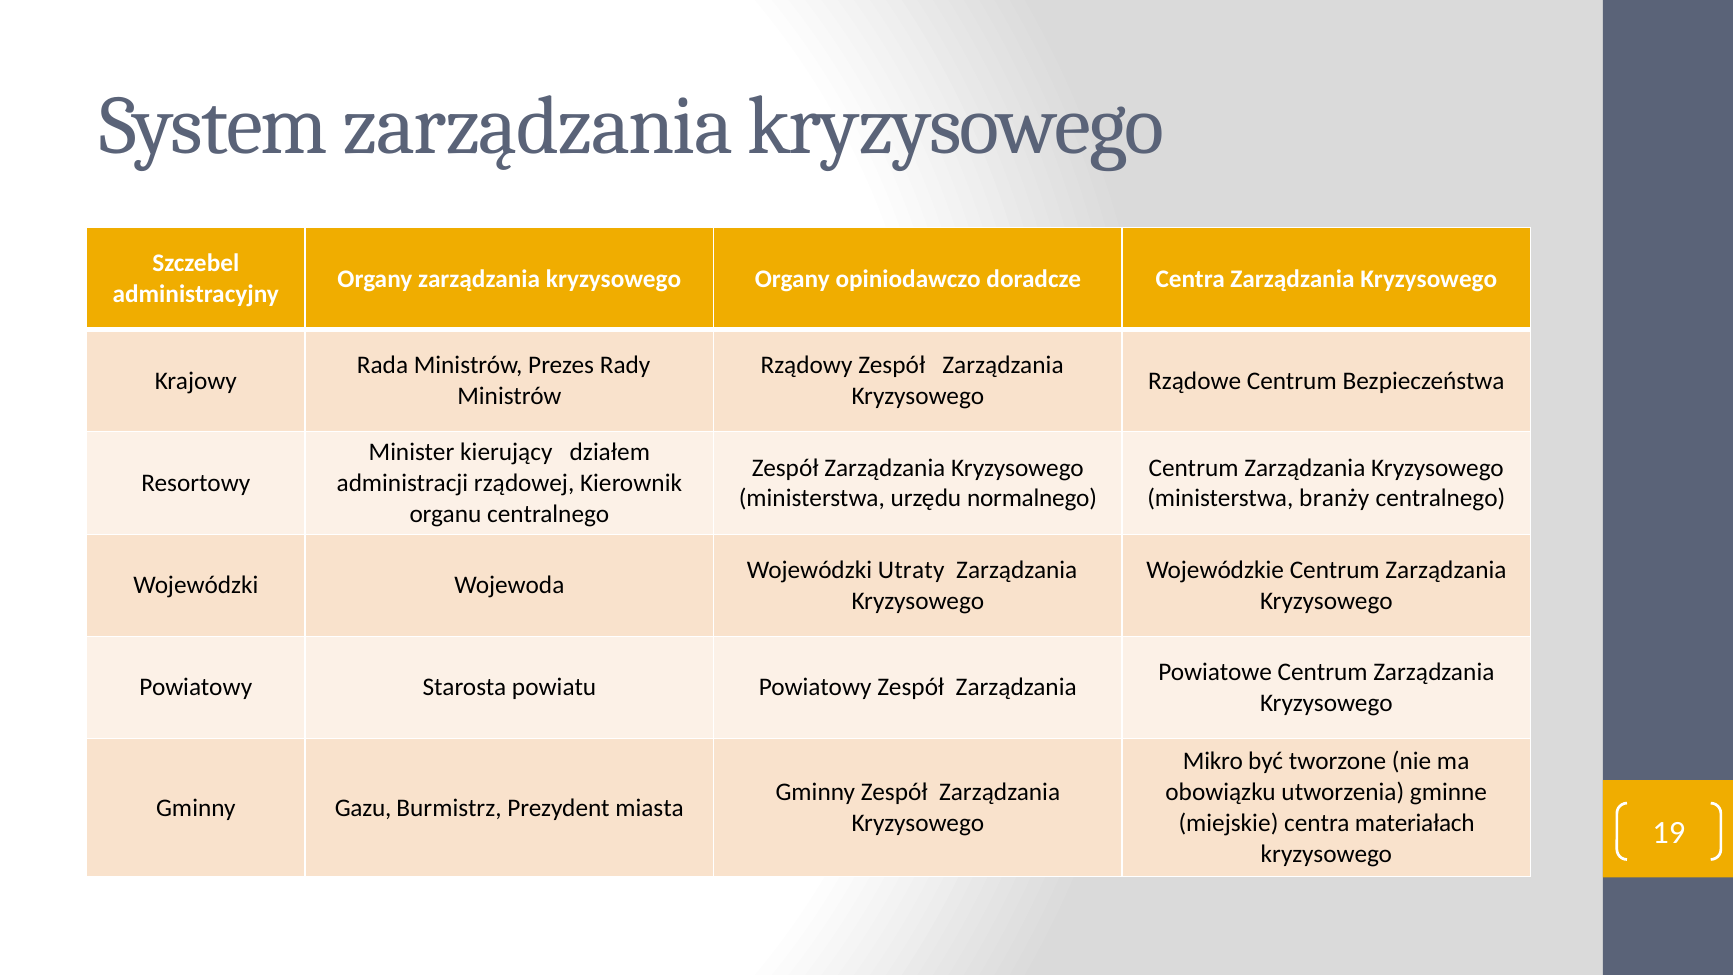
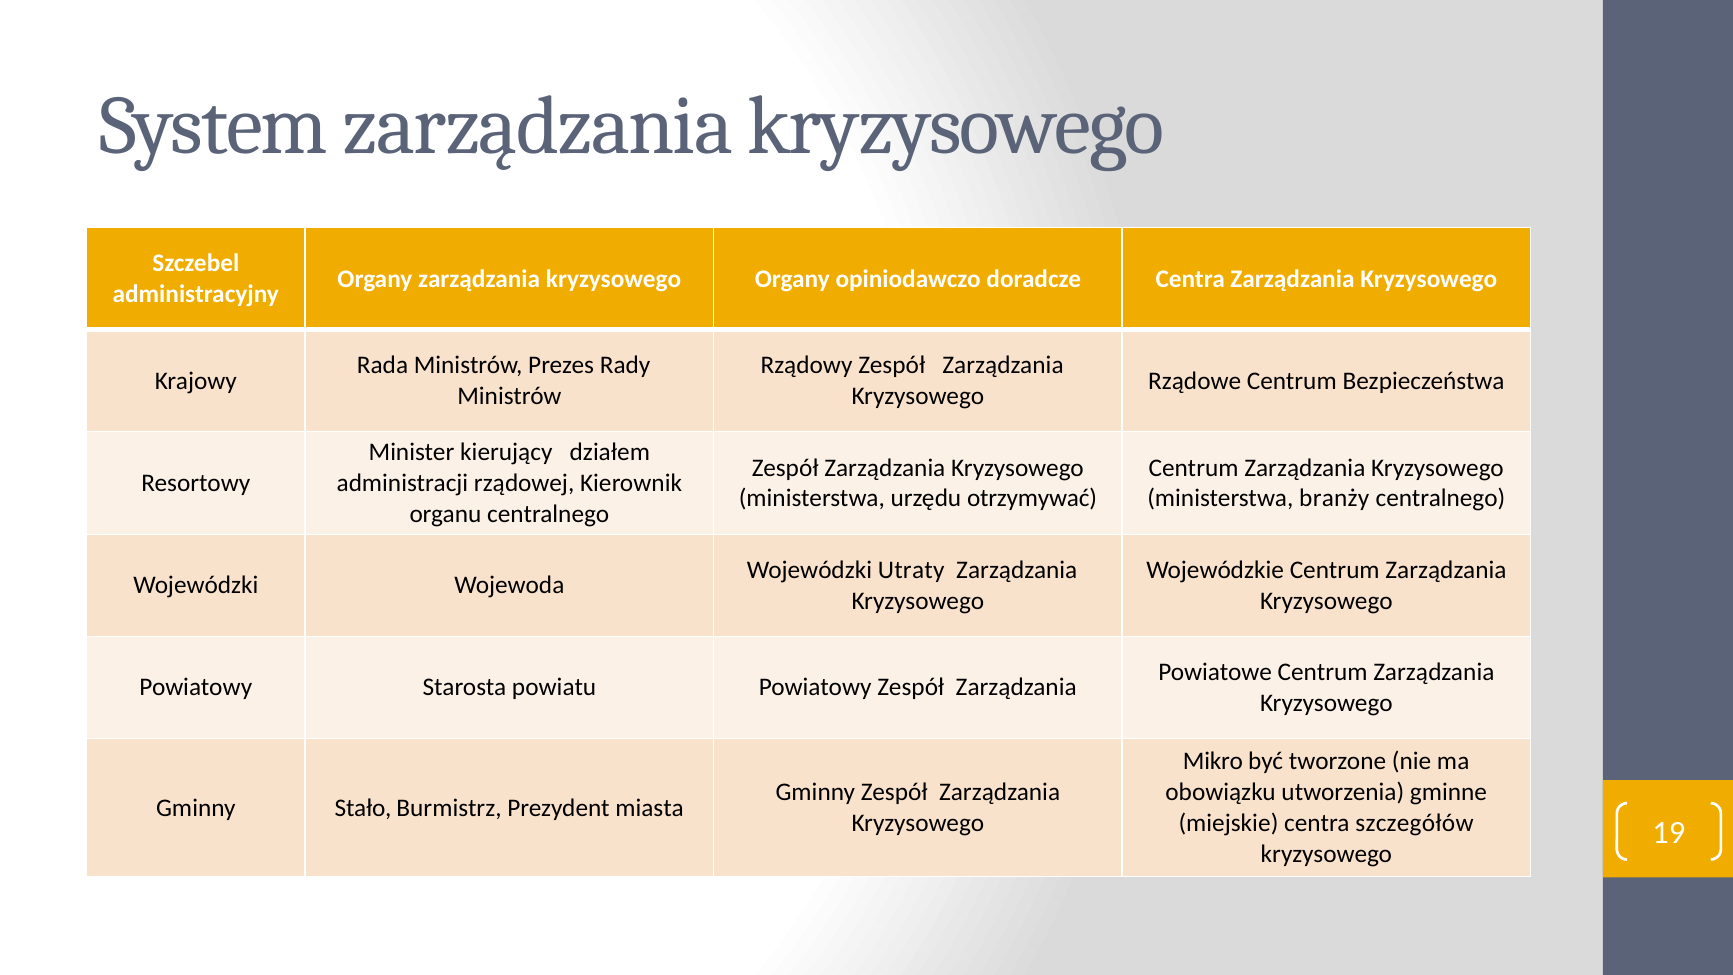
normalnego: normalnego -> otrzymywać (1032, 499)
Gazu: Gazu -> Stało (363, 808)
materiałach: materiałach -> szczegółów (1414, 823)
